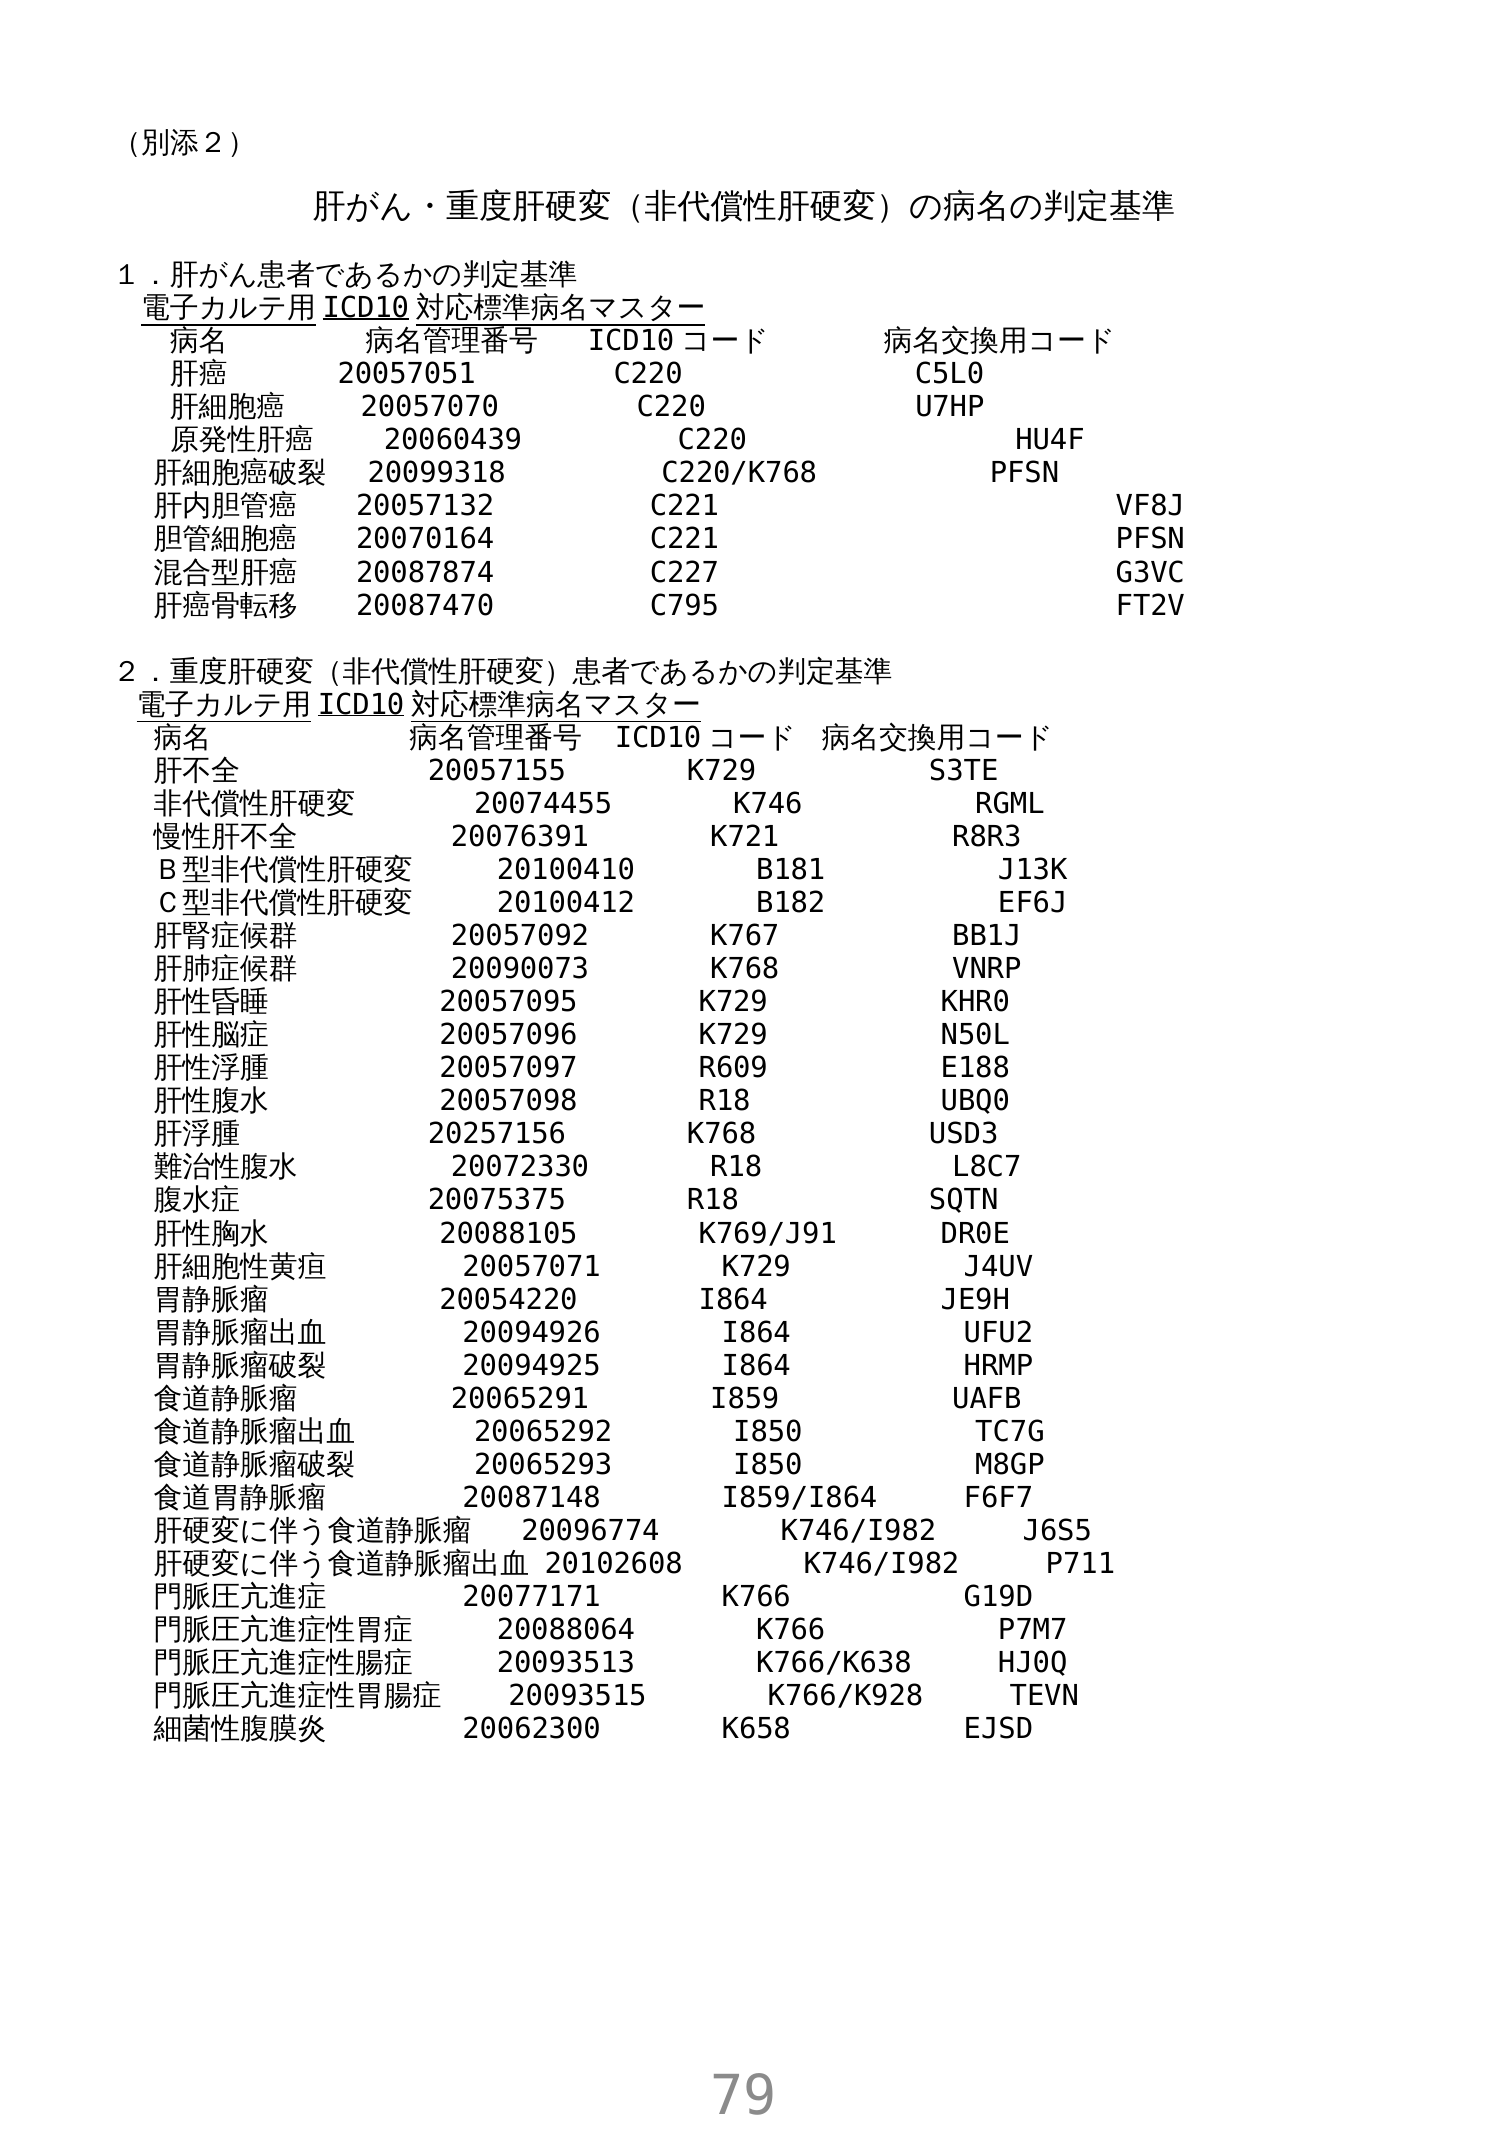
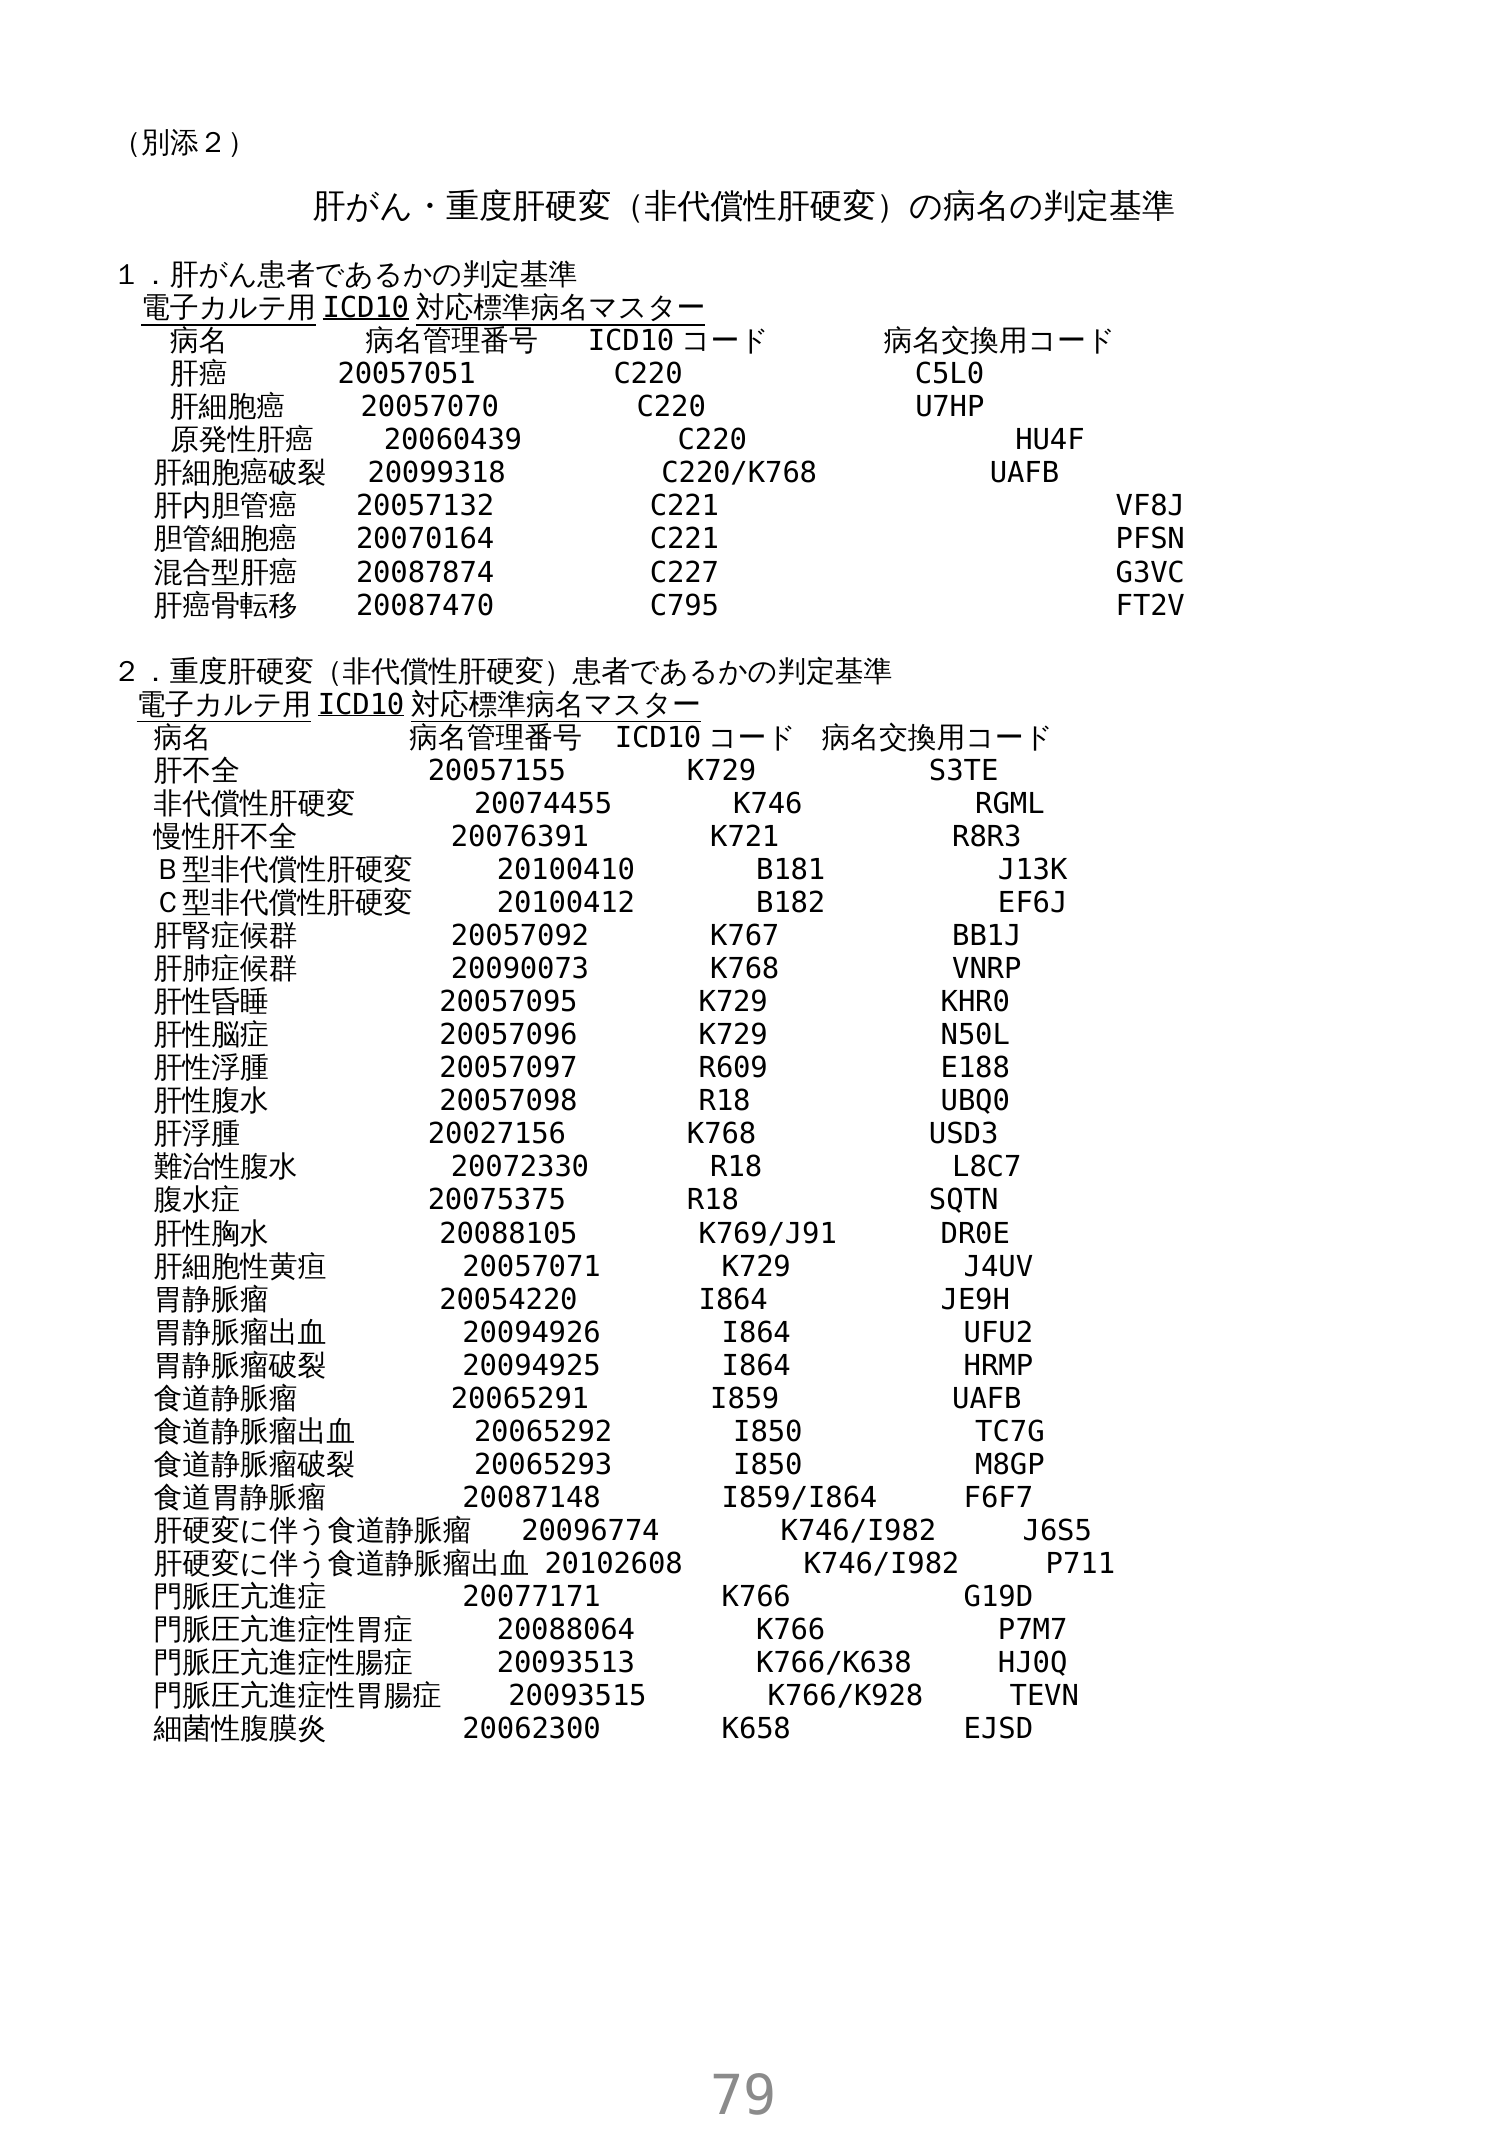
C220/K768 PFSN: PFSN -> UAFB (1025, 473)
20257156: 20257156 -> 20027156 (497, 1134)
